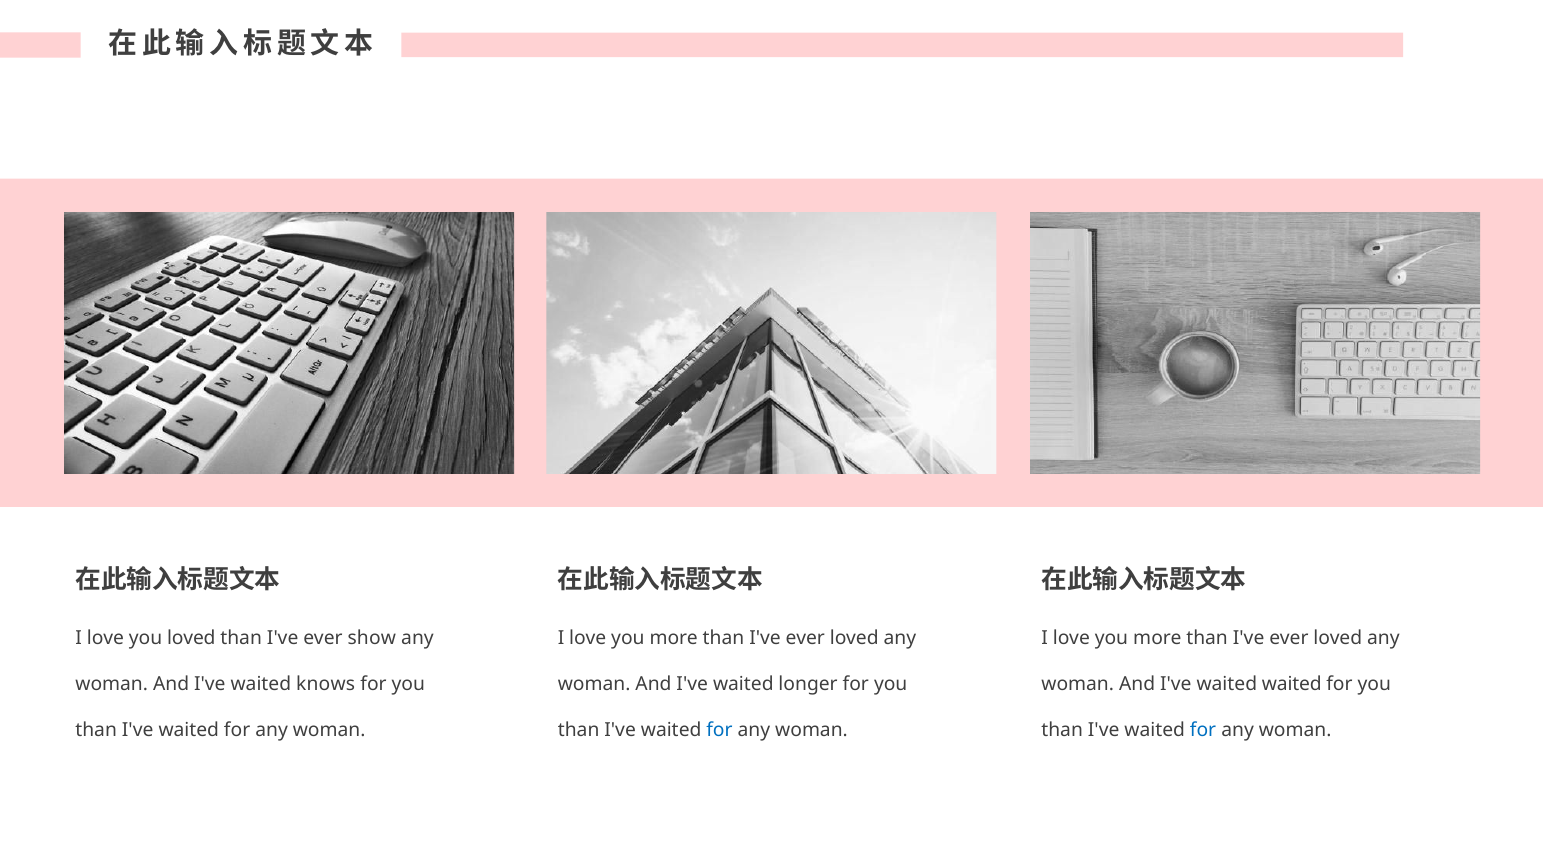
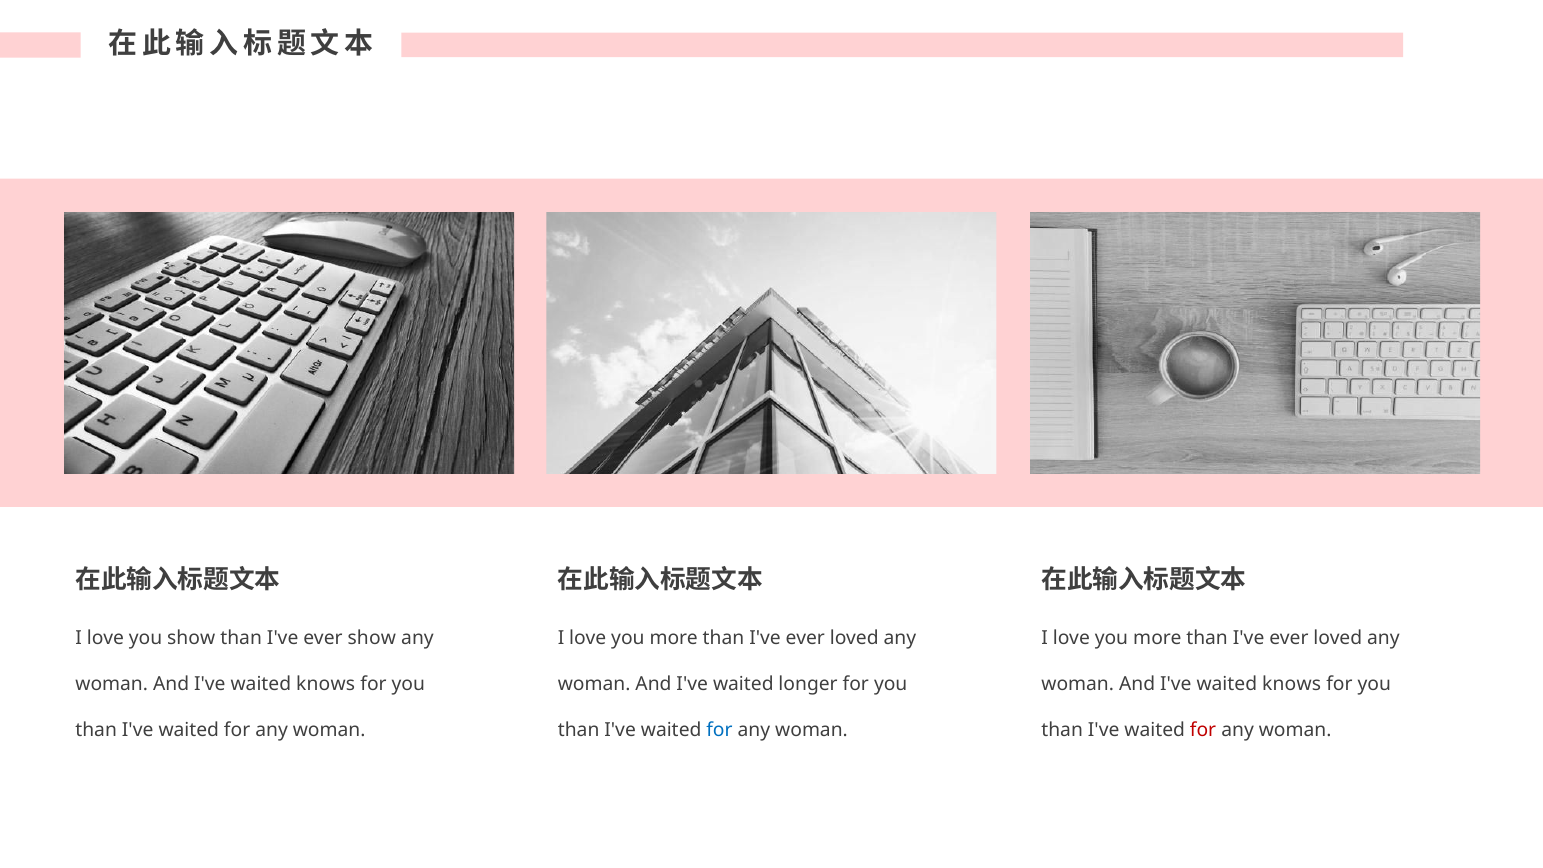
you loved: loved -> show (191, 638)
waited: waited -> knows (1292, 684)
for colour: blue -> red (1203, 730)
